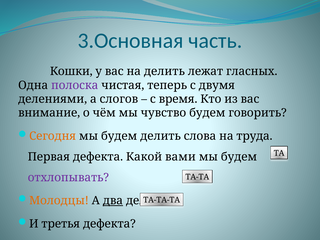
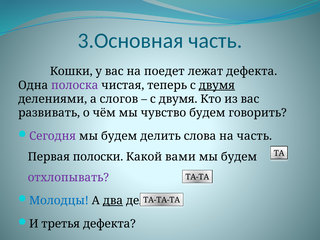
на делить: делить -> поедет (164, 71)
лежат гласных: гласных -> дефекта (252, 71)
двумя underline: none -> present (217, 85)
время: время -> двумя (178, 99)
внимание: внимание -> развивать (49, 113)
Сегодня colour: orange -> purple (53, 136)
на труда: труда -> часть (254, 136)
Первая дефекта: дефекта -> полоски (98, 157)
Молодцы colour: orange -> blue (59, 201)
